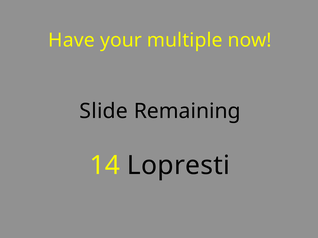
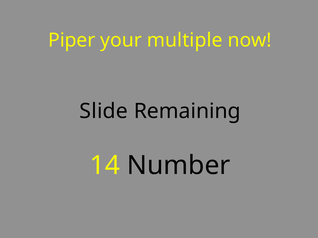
Have: Have -> Piper (72, 40)
Lopresti: Lopresti -> Number (179, 166)
